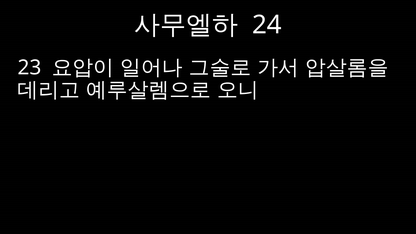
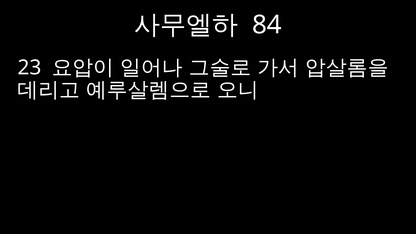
24: 24 -> 84 (267, 25)
